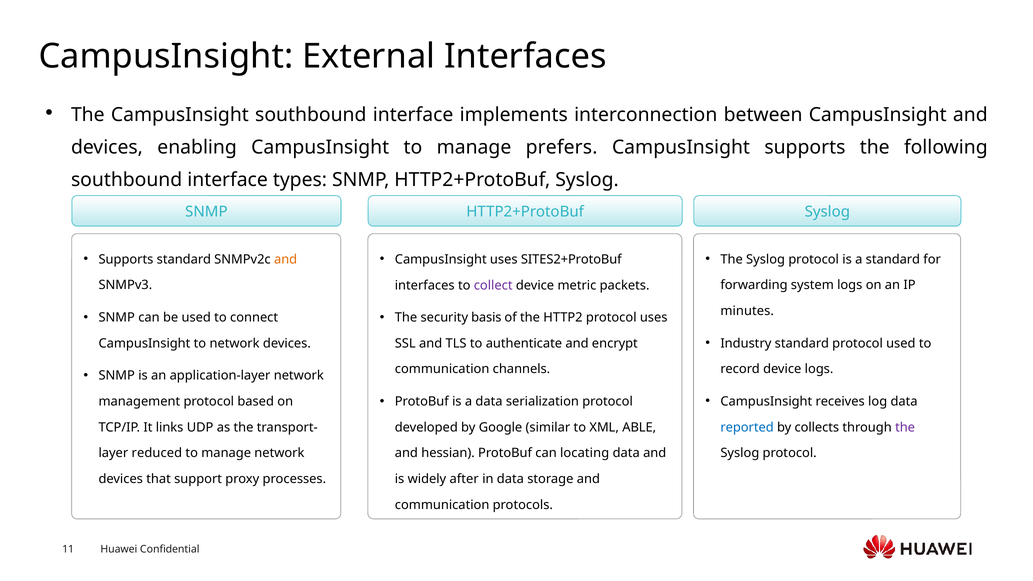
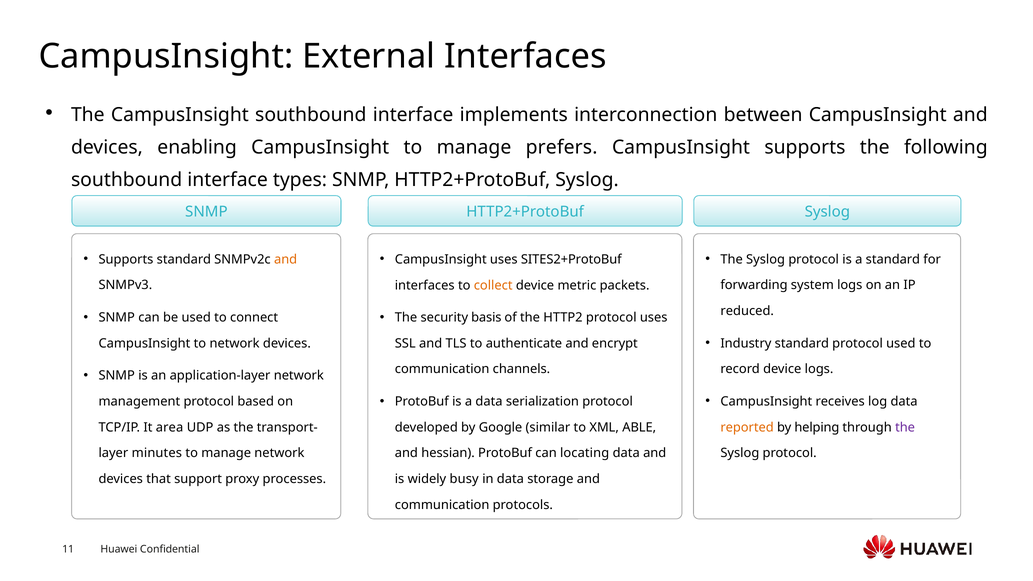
collect colour: purple -> orange (493, 285)
minutes: minutes -> reduced (747, 311)
links: links -> area (170, 427)
reported colour: blue -> orange (747, 427)
collects: collects -> helping (817, 427)
reduced: reduced -> minutes (157, 453)
after: after -> busy (464, 479)
